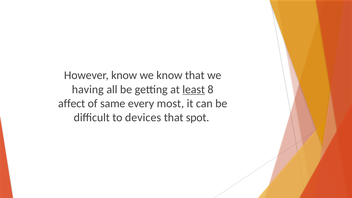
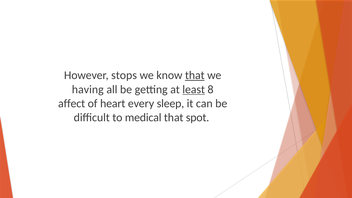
However know: know -> stops (124, 75)
that underline: none -> present (195, 75)
same: same -> heart (113, 104)
most: most -> sleep (170, 104)
devices: devices -> medical (143, 118)
